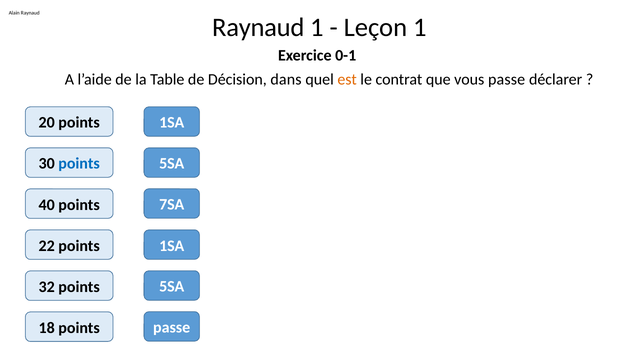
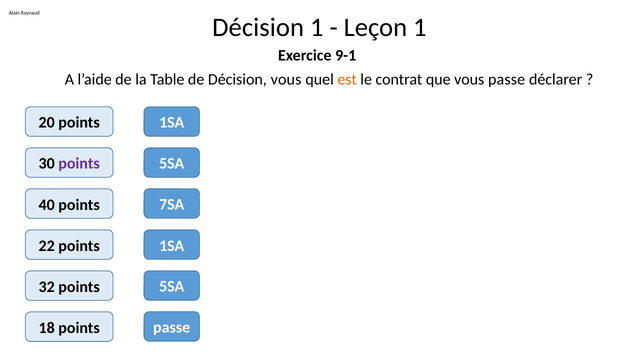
Raynaud: Raynaud -> Décision (258, 28)
0-1: 0-1 -> 9-1 (346, 55)
Décision dans: dans -> vous (286, 79)
points colour: blue -> purple (79, 163)
